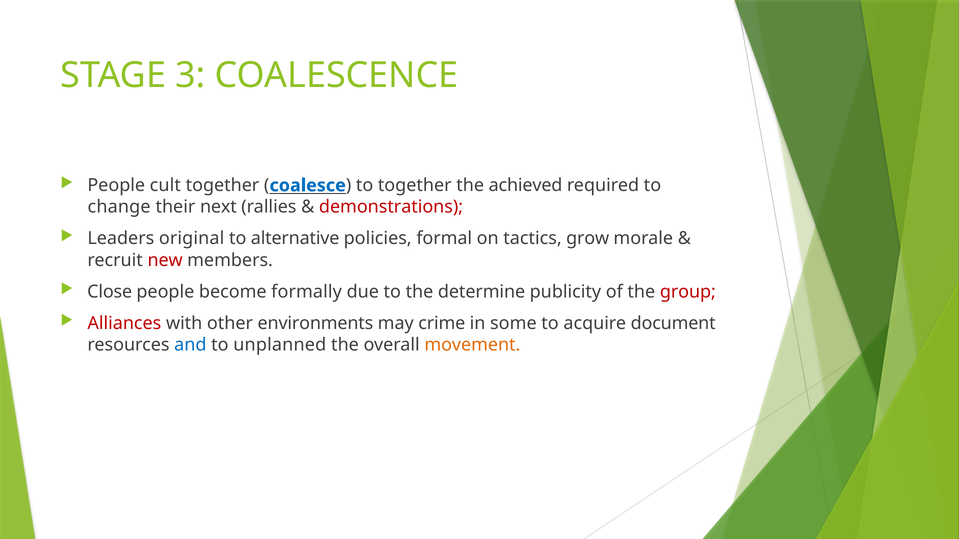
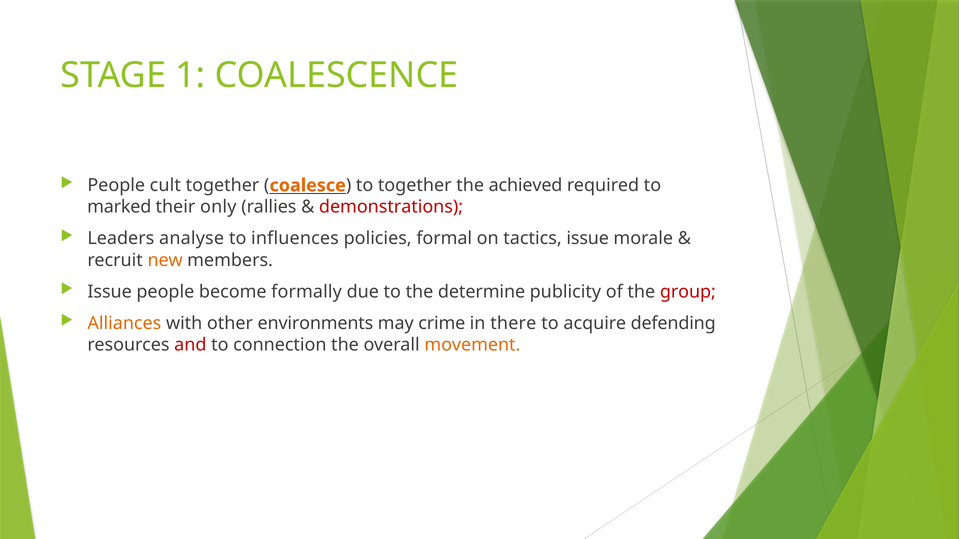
3: 3 -> 1 (190, 76)
coalesce colour: blue -> orange (308, 186)
change: change -> marked (119, 207)
next: next -> only (218, 207)
original: original -> analyse (192, 239)
alternative: alternative -> influences (295, 239)
tactics grow: grow -> issue (588, 239)
new colour: red -> orange (165, 260)
Close: Close -> Issue (110, 292)
Alliances colour: red -> orange (124, 323)
some: some -> there (513, 323)
document: document -> defending (673, 323)
and colour: blue -> red (190, 345)
unplanned: unplanned -> connection (280, 345)
